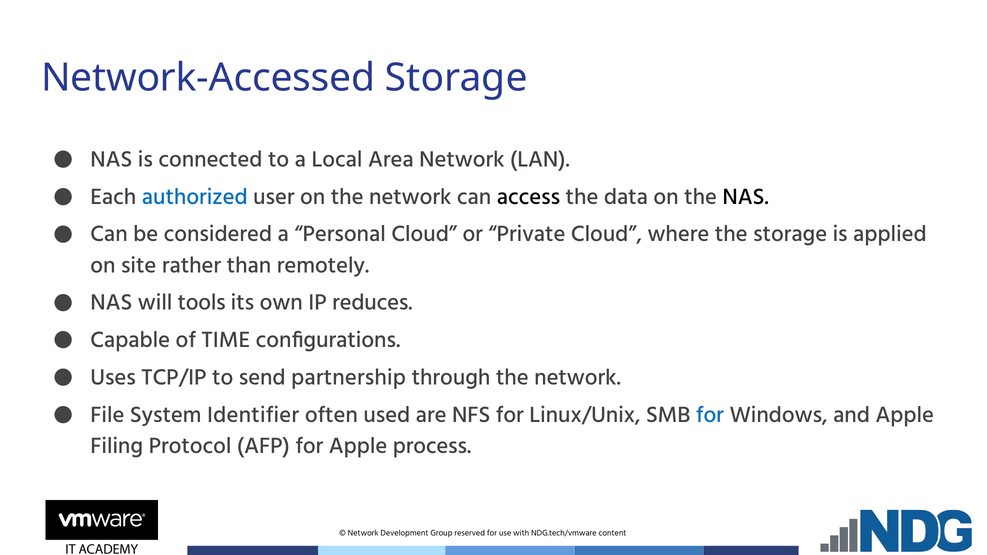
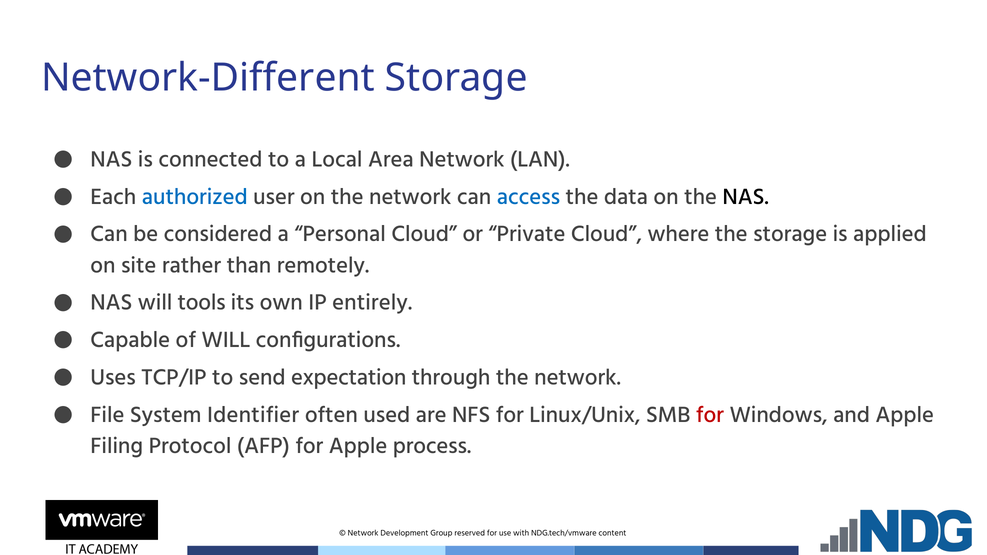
Network-Accessed: Network-Accessed -> Network-Different (208, 78)
access colour: black -> blue (528, 197)
reduces: reduces -> entirely (372, 303)
of TIME: TIME -> WILL (226, 340)
partnership: partnership -> expectation (349, 377)
for colour: blue -> red (710, 415)
